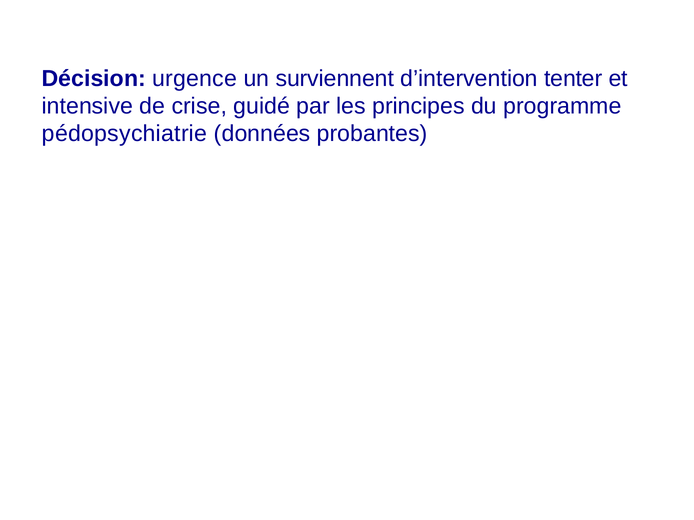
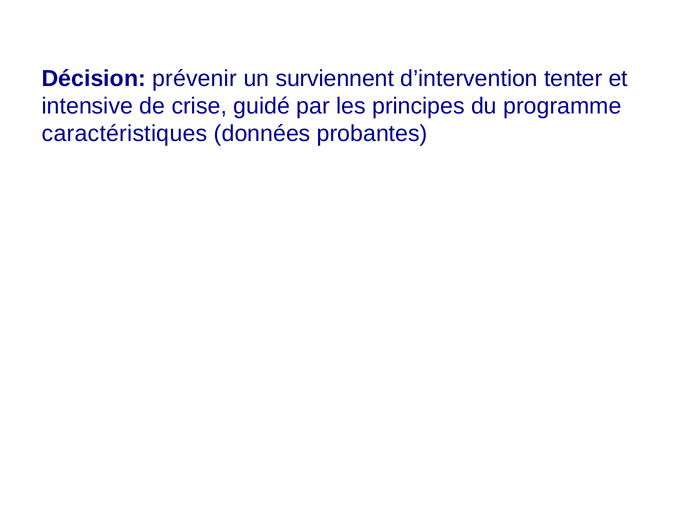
urgence: urgence -> prévenir (195, 78)
pédopsychiatrie: pédopsychiatrie -> caractéristiques (125, 134)
